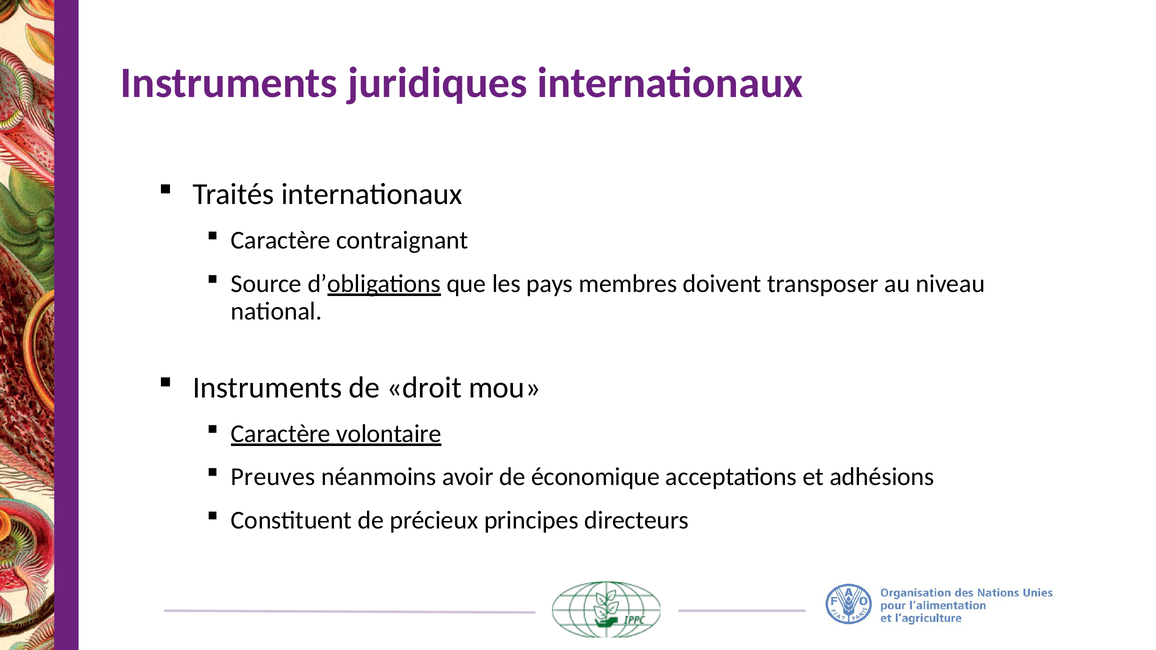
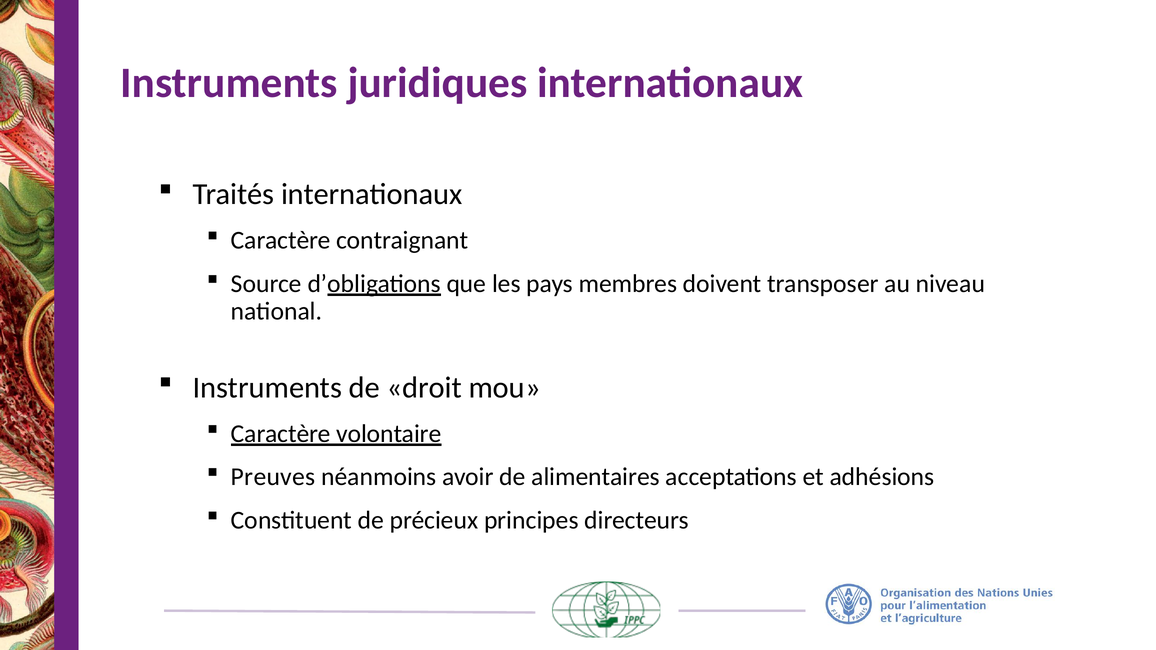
économique: économique -> alimentaires (596, 477)
